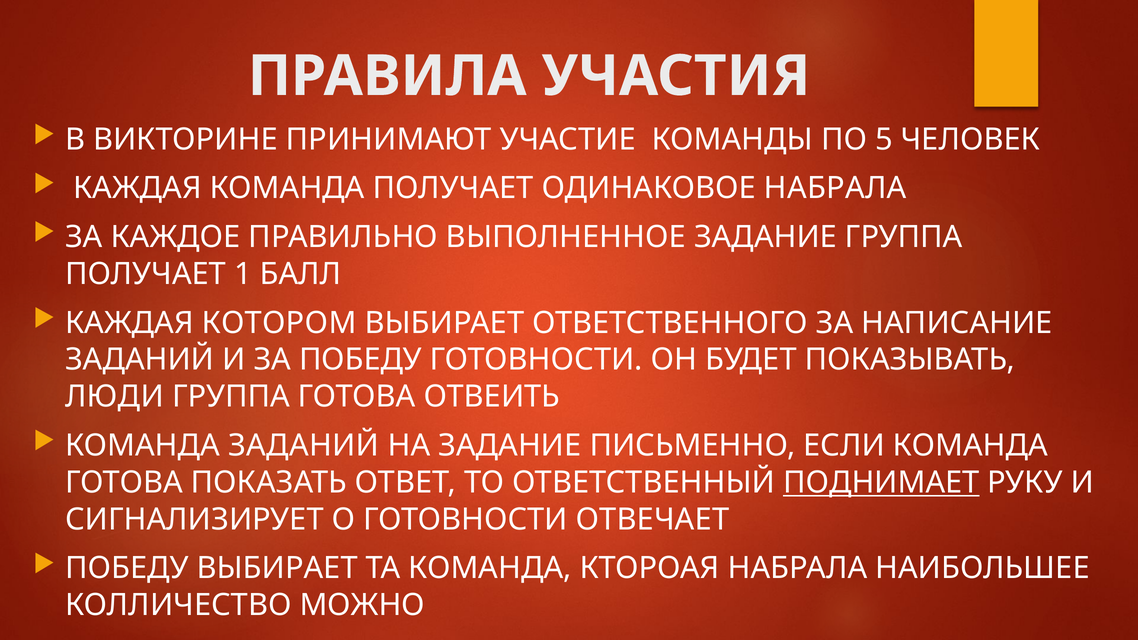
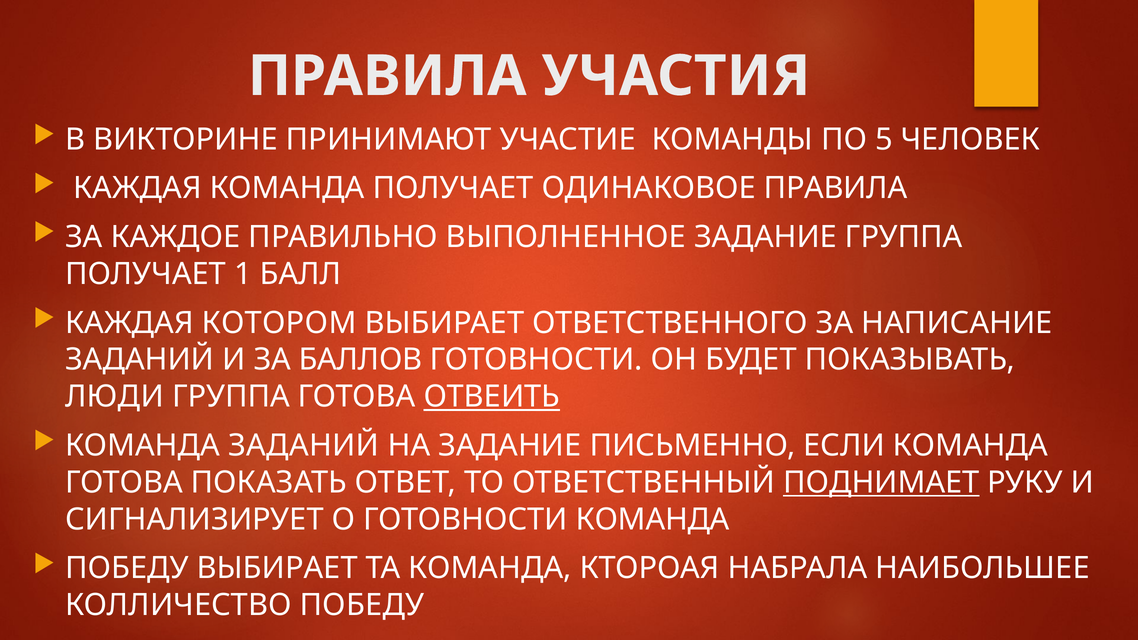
ОДИНАКОВОЕ НАБРАЛА: НАБРАЛА -> ПРАВИЛА (836, 188)
ЗА ПОБЕДУ: ПОБЕДУ -> БАЛЛОВ (361, 360)
ОТВЕИТЬ underline: none -> present (492, 397)
ГОТОВНОСТИ ОТВЕЧАЕТ: ОТВЕЧАЕТ -> КОМАНДА (653, 520)
КОЛЛИЧЕСТВО МОЖНО: МОЖНО -> ПОБЕДУ (362, 605)
